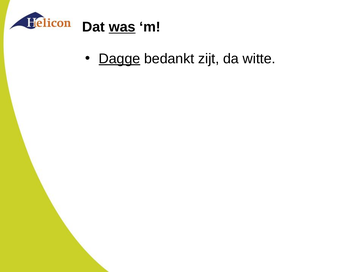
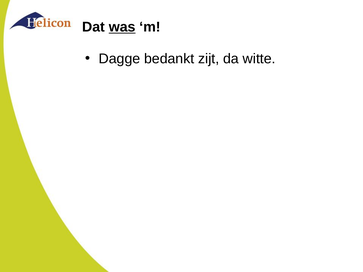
Dagge underline: present -> none (119, 59)
